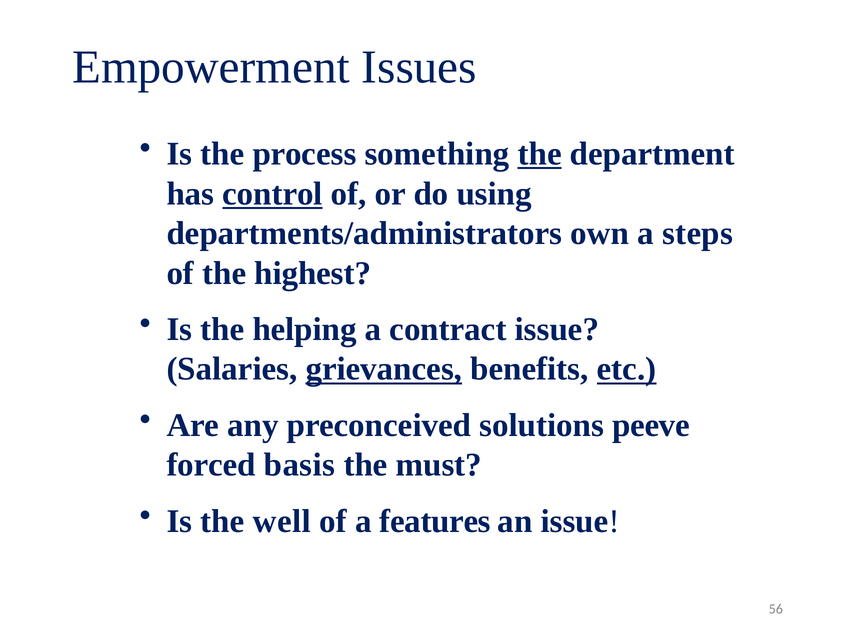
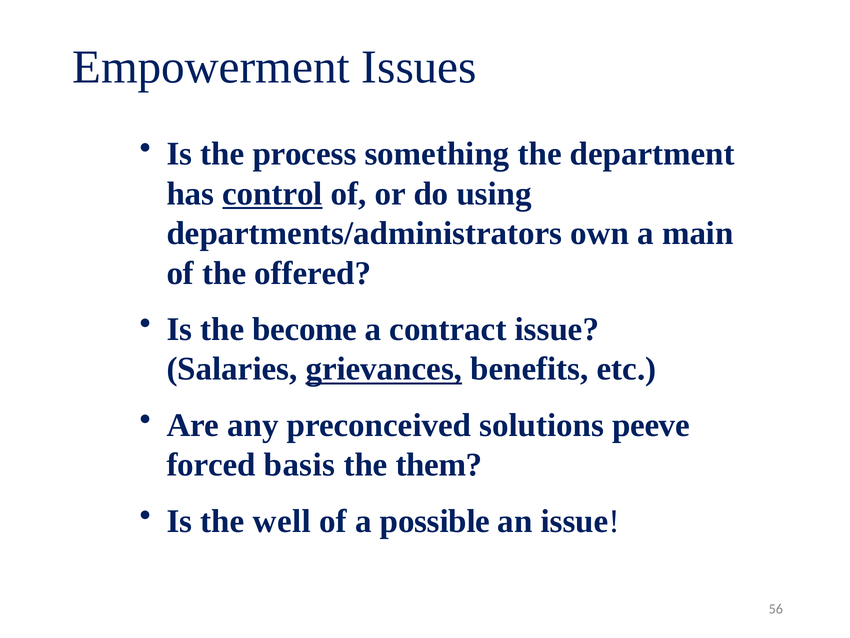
the underline: present -> none (540, 154)
steps: steps -> main (698, 233)
highest: highest -> offered (313, 273)
helping: helping -> become (305, 329)
etc underline: present -> none (627, 369)
must: must -> them (439, 465)
features: features -> possible (435, 521)
